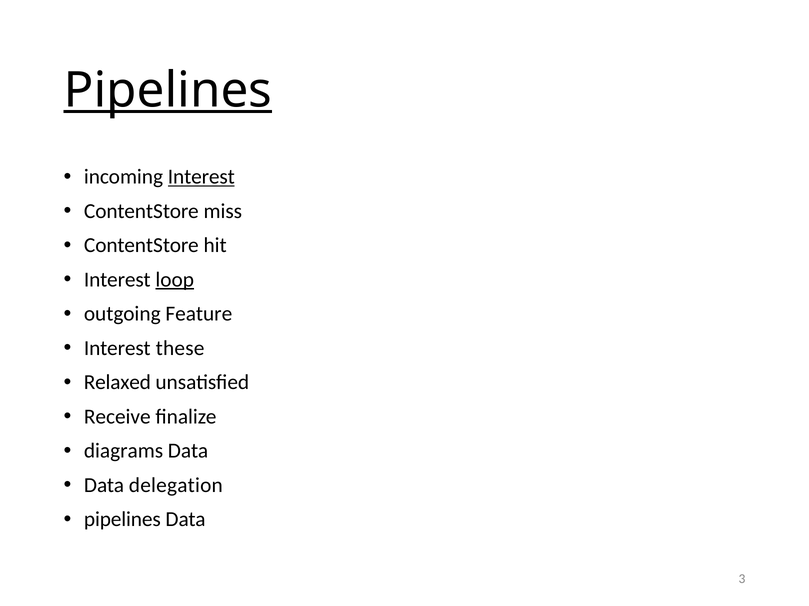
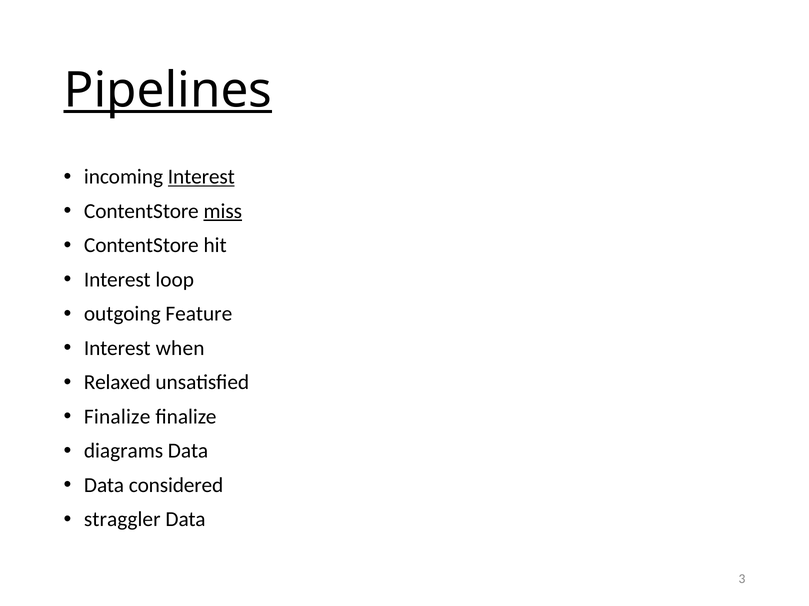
miss underline: none -> present (223, 211)
loop underline: present -> none (175, 280)
these: these -> when (180, 348)
Receive: Receive -> Finalize (117, 417)
delegation: delegation -> considered (176, 486)
pipelines: pipelines -> straggler (122, 520)
